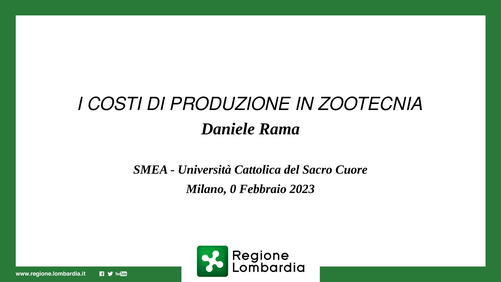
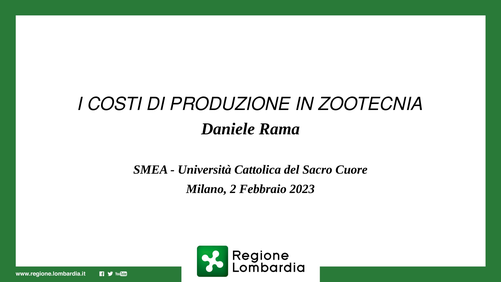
0: 0 -> 2 (233, 189)
